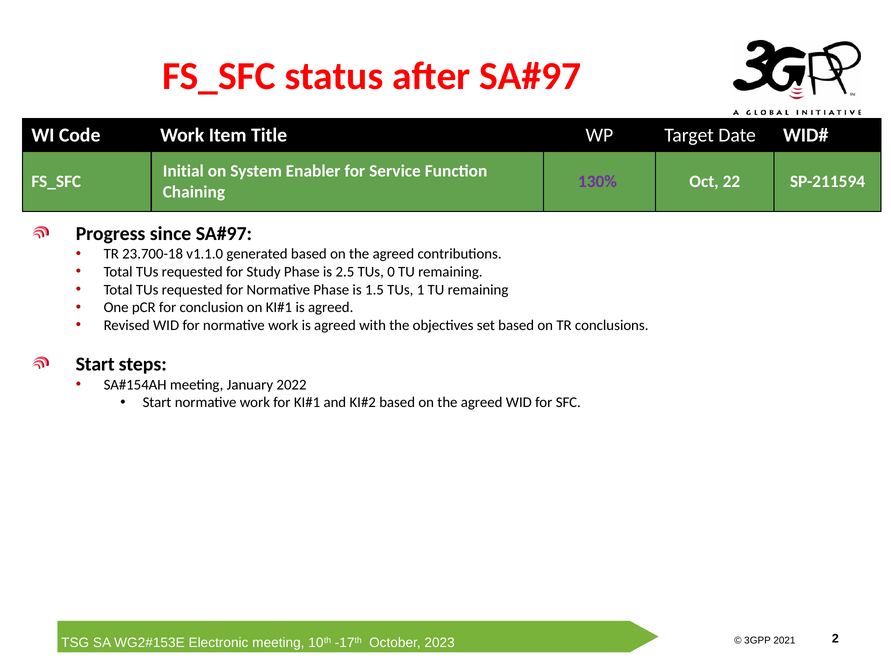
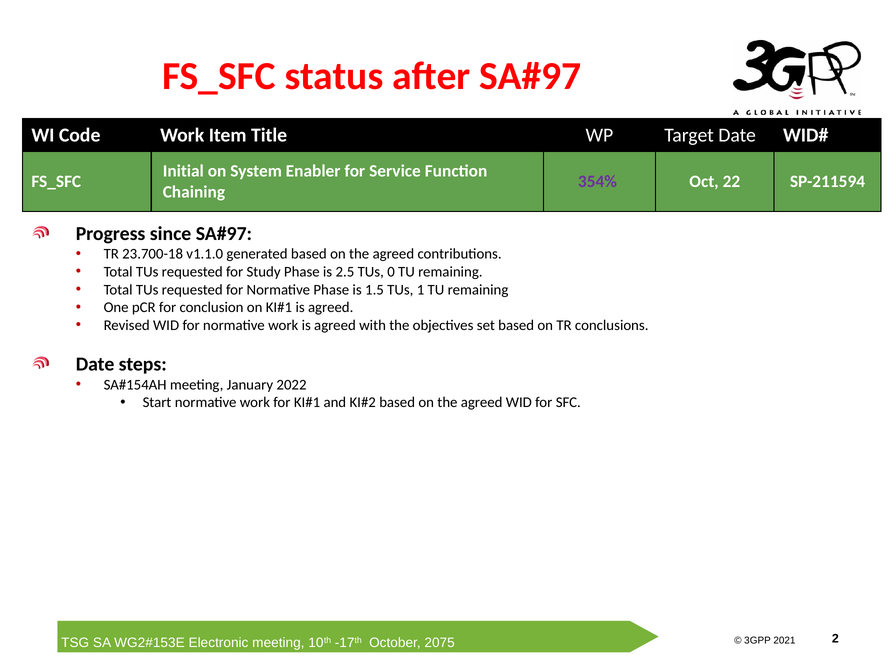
130%: 130% -> 354% (597, 182)
Start: Start -> Date (95, 364)
2023: 2023 -> 2075 (440, 643)
